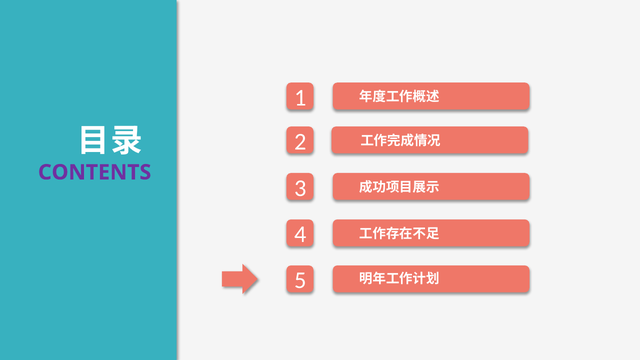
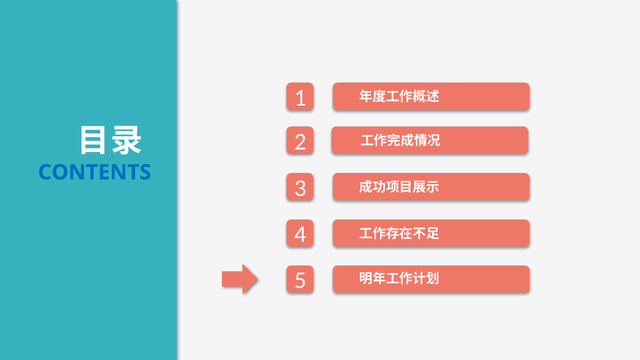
CONTENTS colour: purple -> blue (95, 172)
